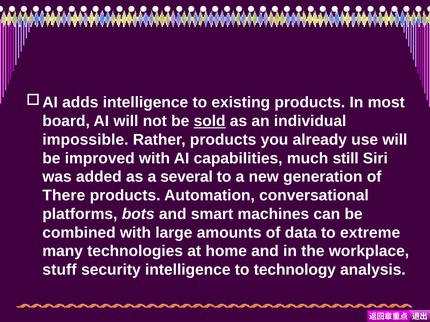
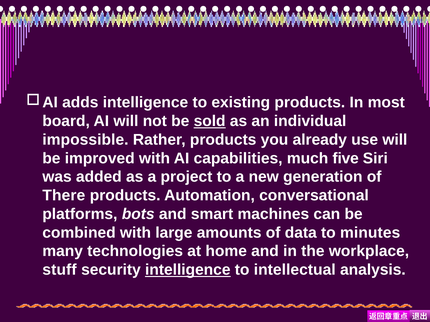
still: still -> five (346, 158)
several: several -> project (186, 177)
extreme: extreme -> minutes (370, 233)
intelligence underline: none -> present (188, 270)
technology: technology -> intellectual (295, 270)
